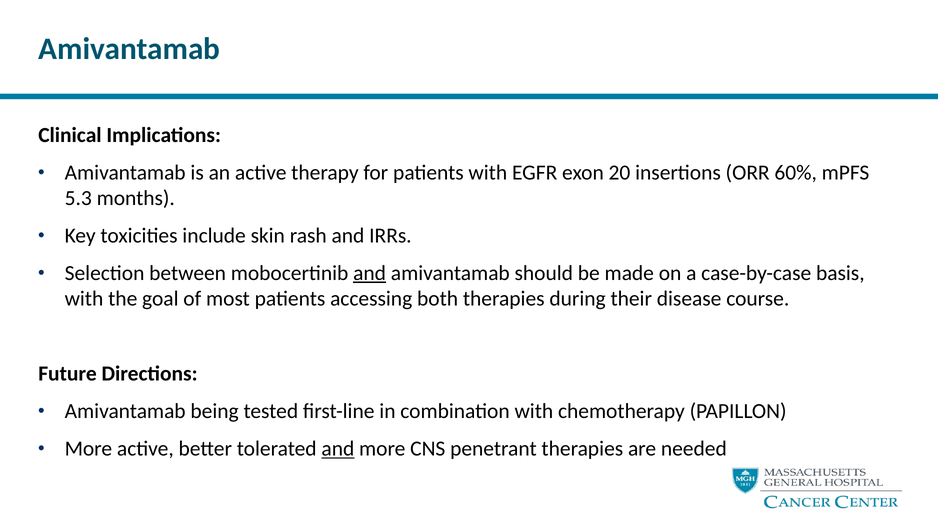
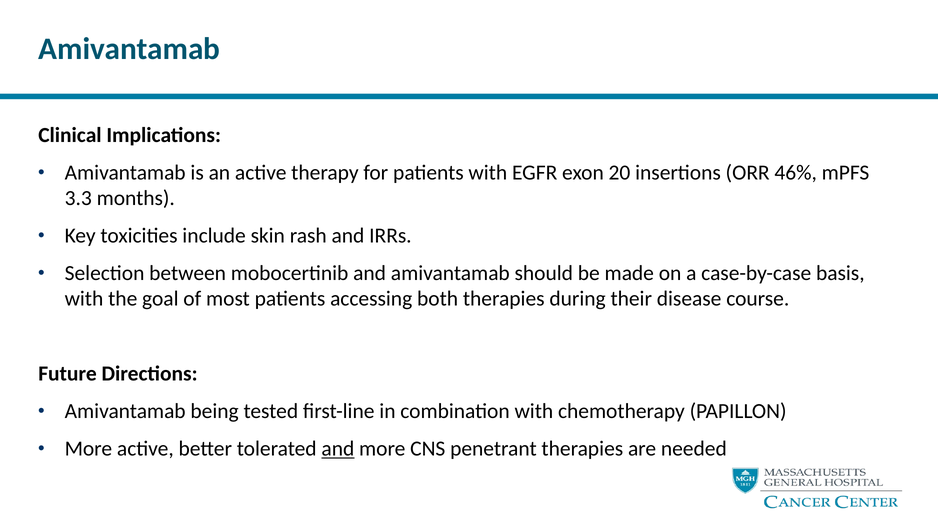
60%: 60% -> 46% (796, 173)
5.3: 5.3 -> 3.3 (78, 198)
and underline: present -> none (370, 273)
